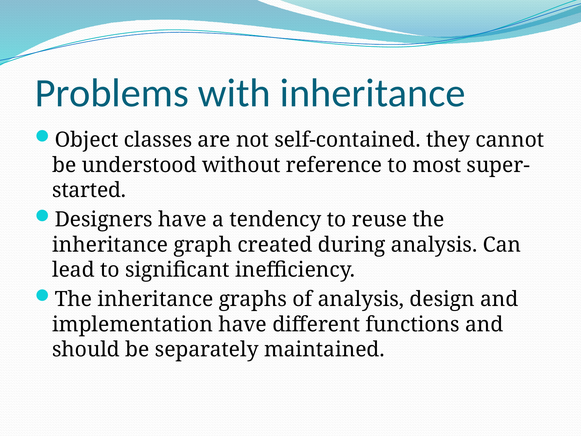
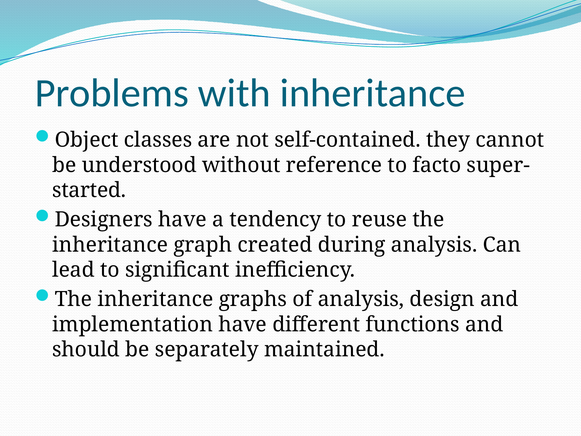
most: most -> facto (437, 165)
